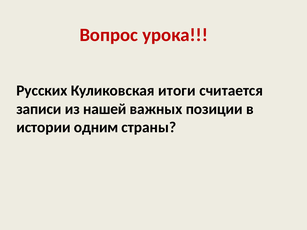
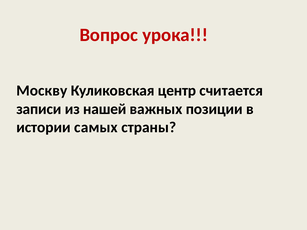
Русских: Русских -> Москву (42, 91)
итоги: итоги -> центр (177, 91)
одним: одним -> самых (96, 127)
